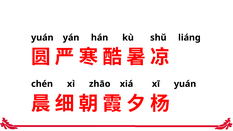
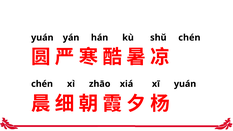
shǔ liánɡ: liánɡ -> chén (189, 38)
